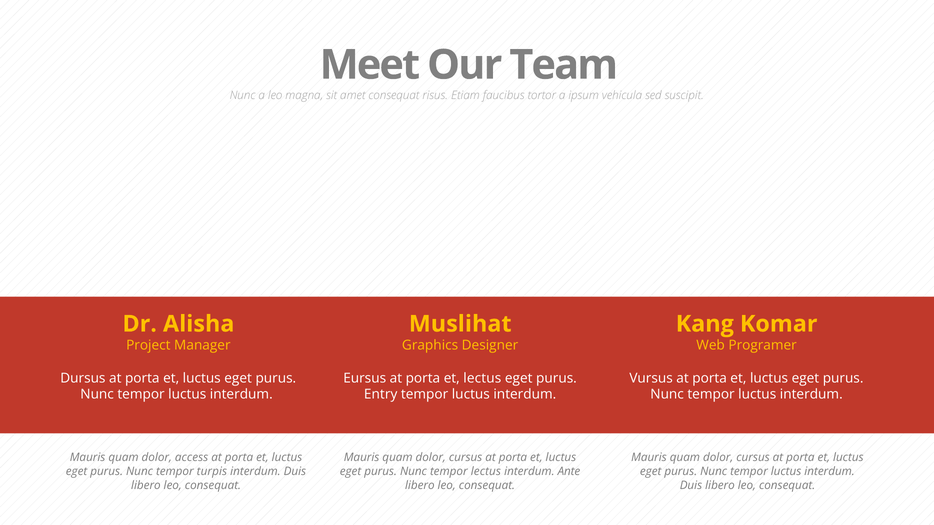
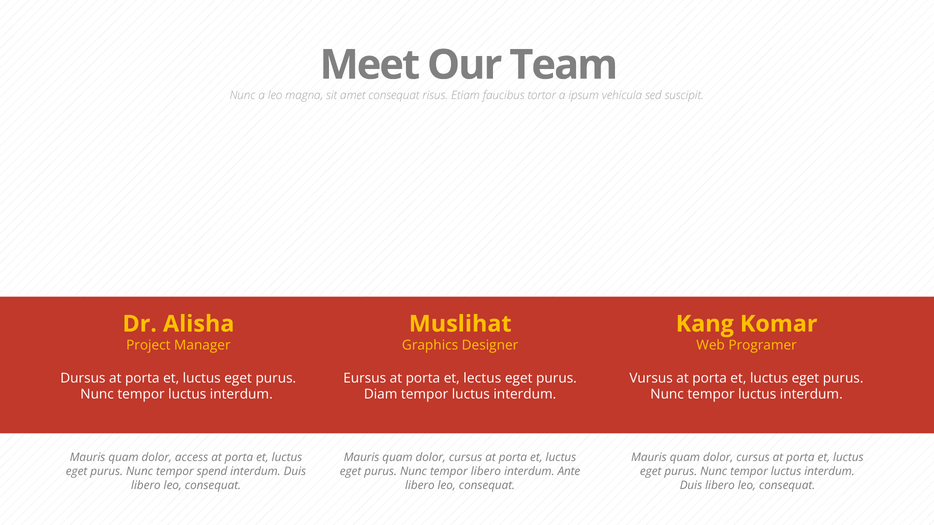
Entry: Entry -> Diam (381, 395)
turpis: turpis -> spend (212, 472)
tempor lectus: lectus -> libero (486, 472)
